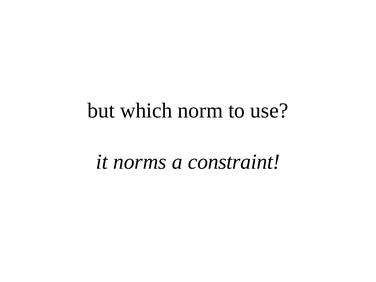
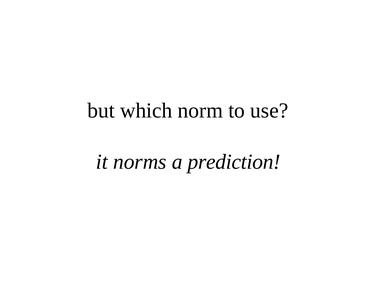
constraint: constraint -> prediction (234, 162)
